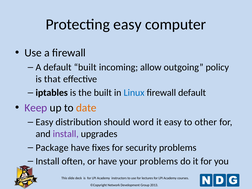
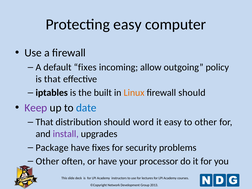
default built: built -> fixes (85, 67)
Linux colour: blue -> orange (134, 93)
firewall default: default -> should (192, 93)
date colour: orange -> blue (86, 108)
Easy: Easy -> That (44, 122)
Install: Install -> Other (47, 161)
your problems: problems -> processor (159, 161)
